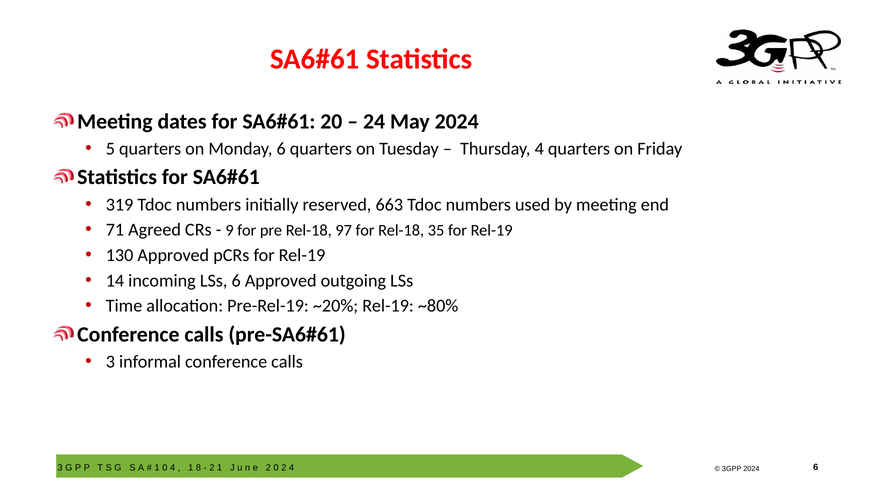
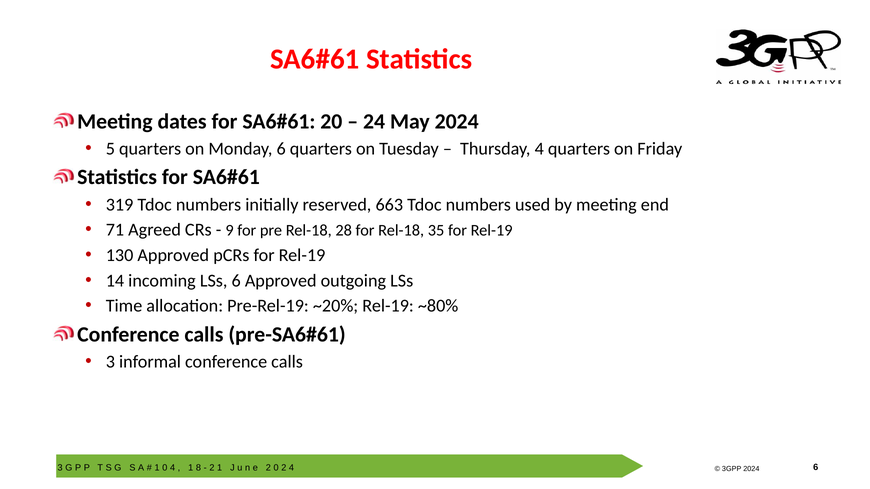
97: 97 -> 28 (344, 231)
